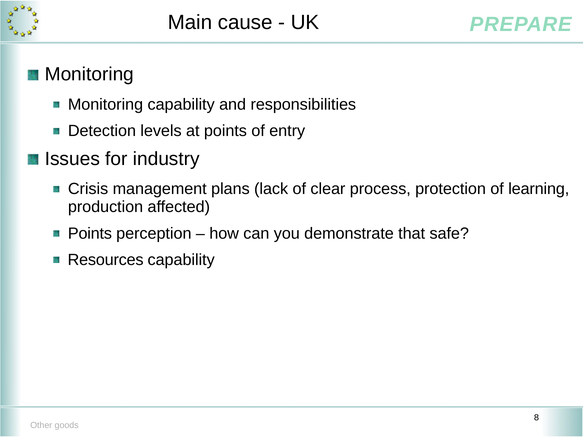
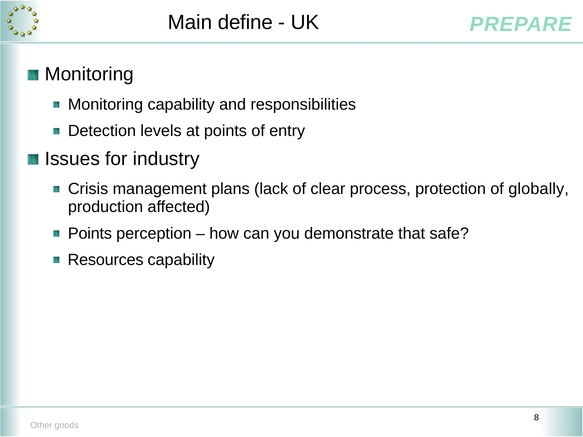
cause: cause -> define (245, 22)
learning: learning -> globally (539, 189)
